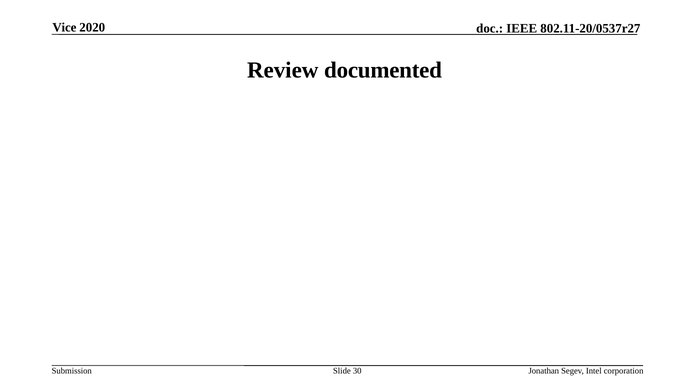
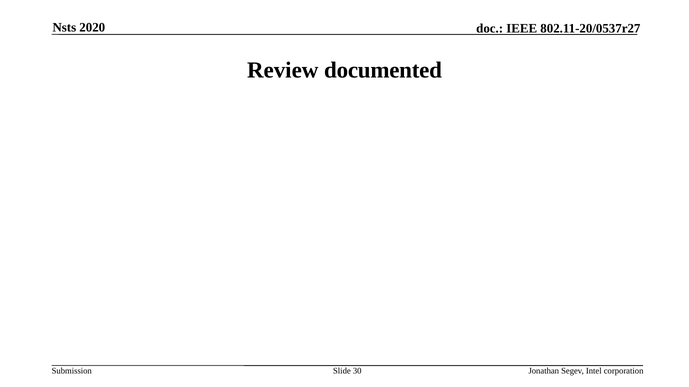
Vice: Vice -> Nsts (64, 27)
